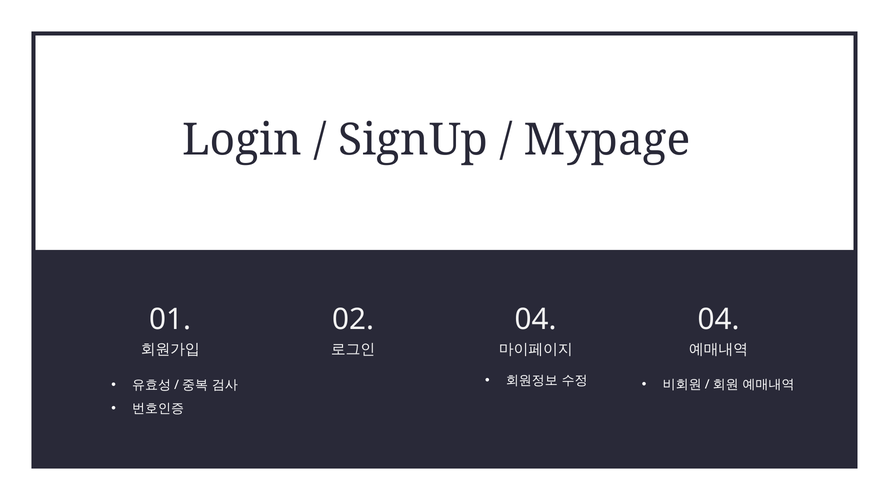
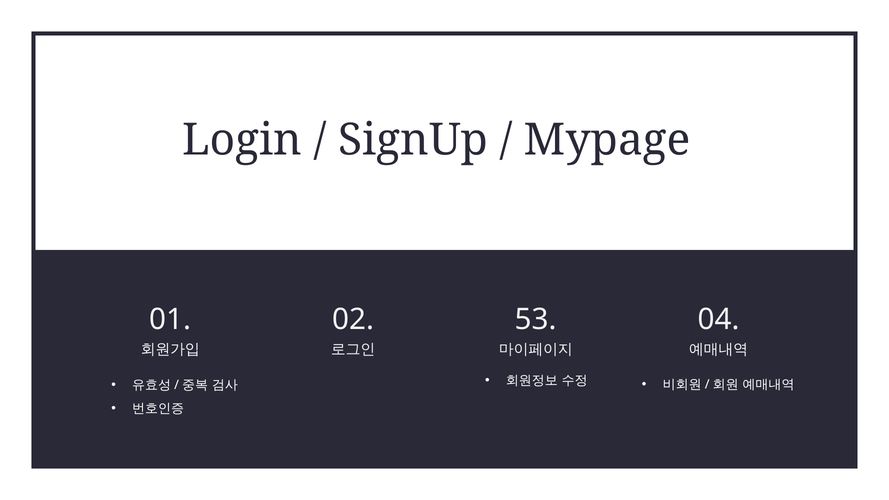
02 04: 04 -> 53 (536, 319)
